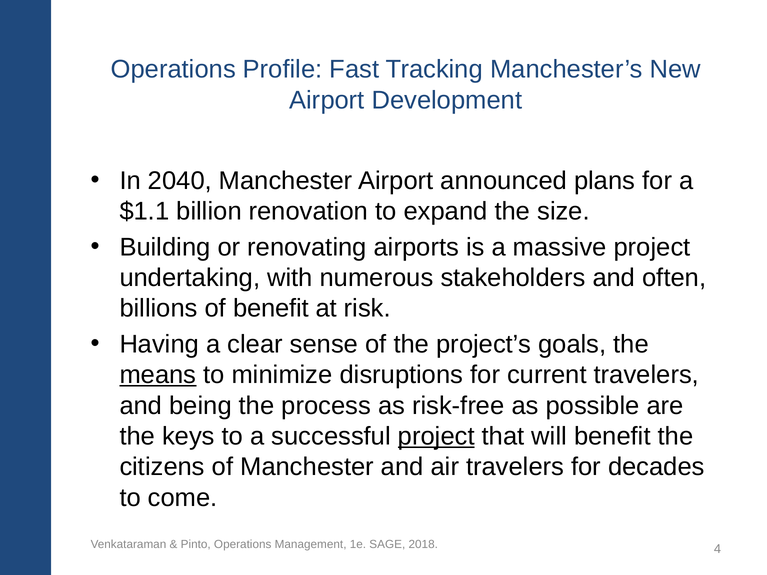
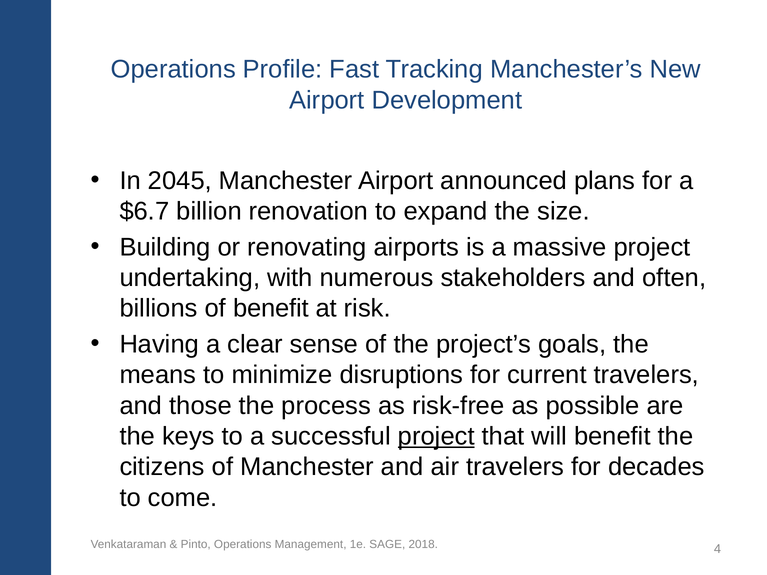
2040: 2040 -> 2045 (180, 181)
$1.1: $1.1 -> $6.7 (144, 211)
means underline: present -> none (158, 375)
being: being -> those (201, 406)
